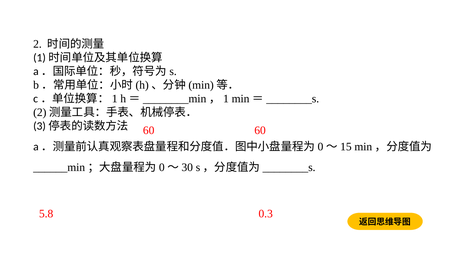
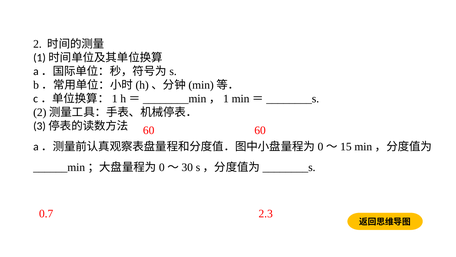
5.8: 5.8 -> 0.7 (46, 213)
0.3: 0.3 -> 2.3 (266, 213)
